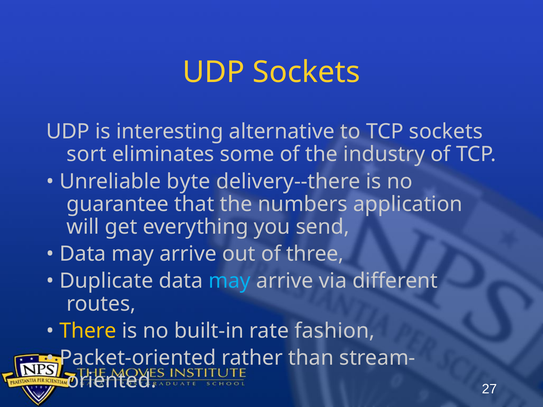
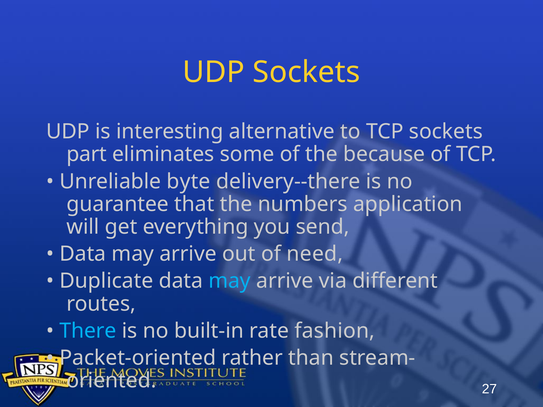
sort: sort -> part (87, 154)
industry: industry -> because (384, 154)
three: three -> need (315, 254)
There colour: yellow -> light blue (88, 331)
